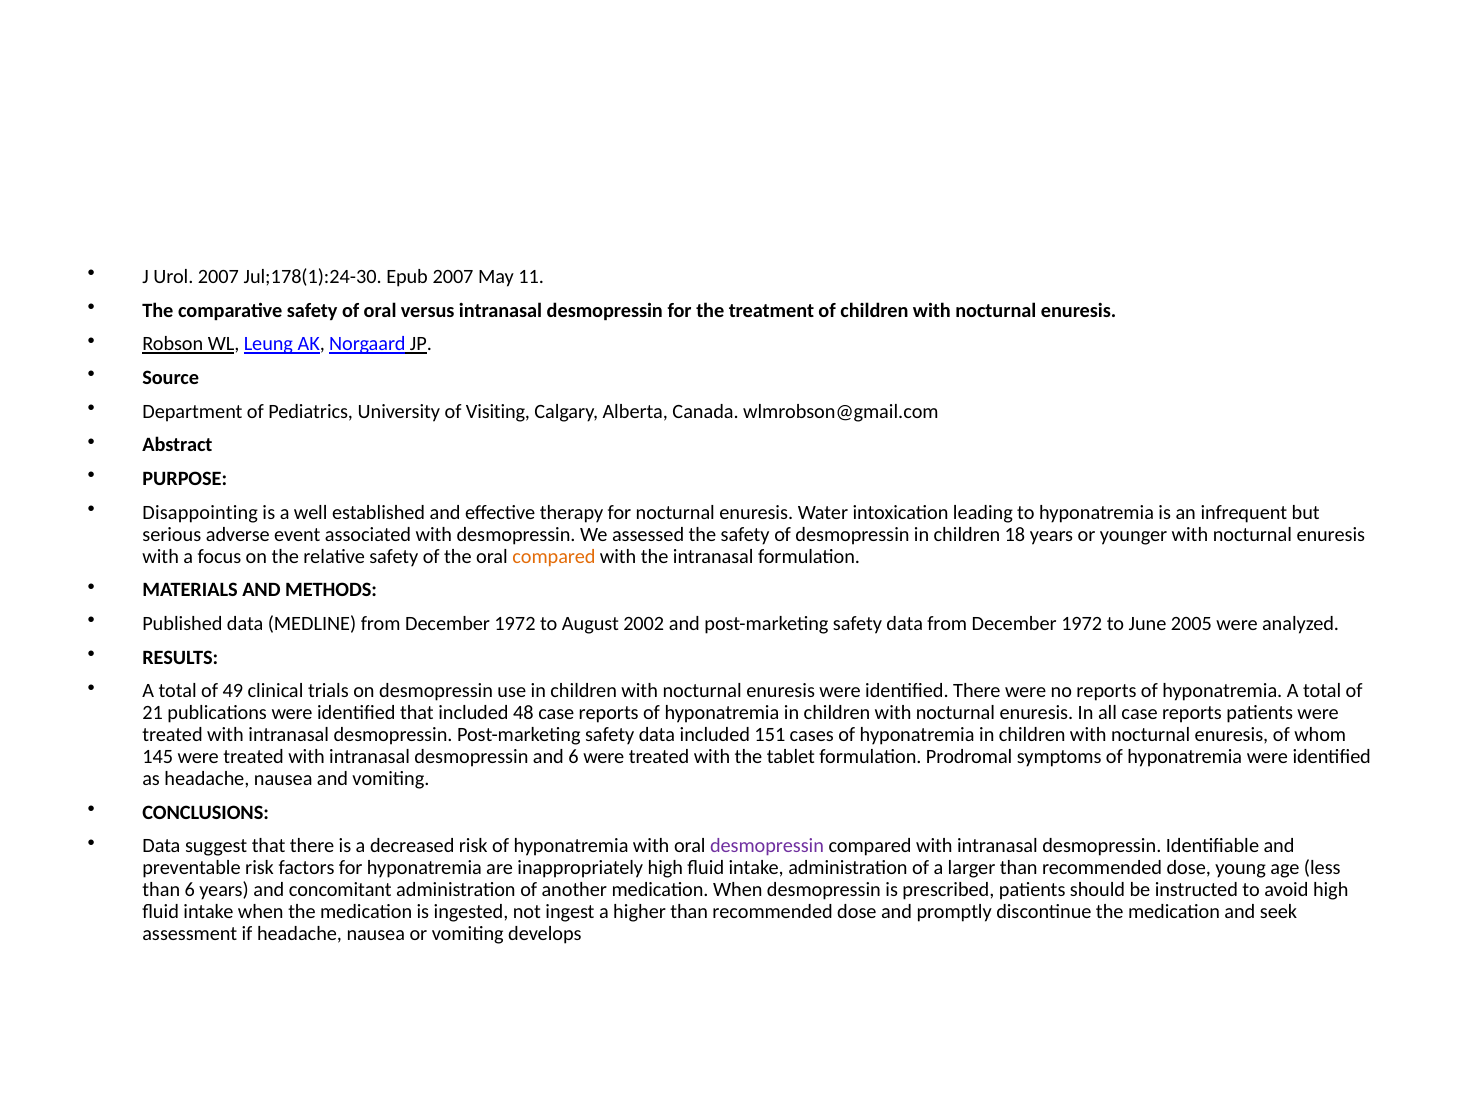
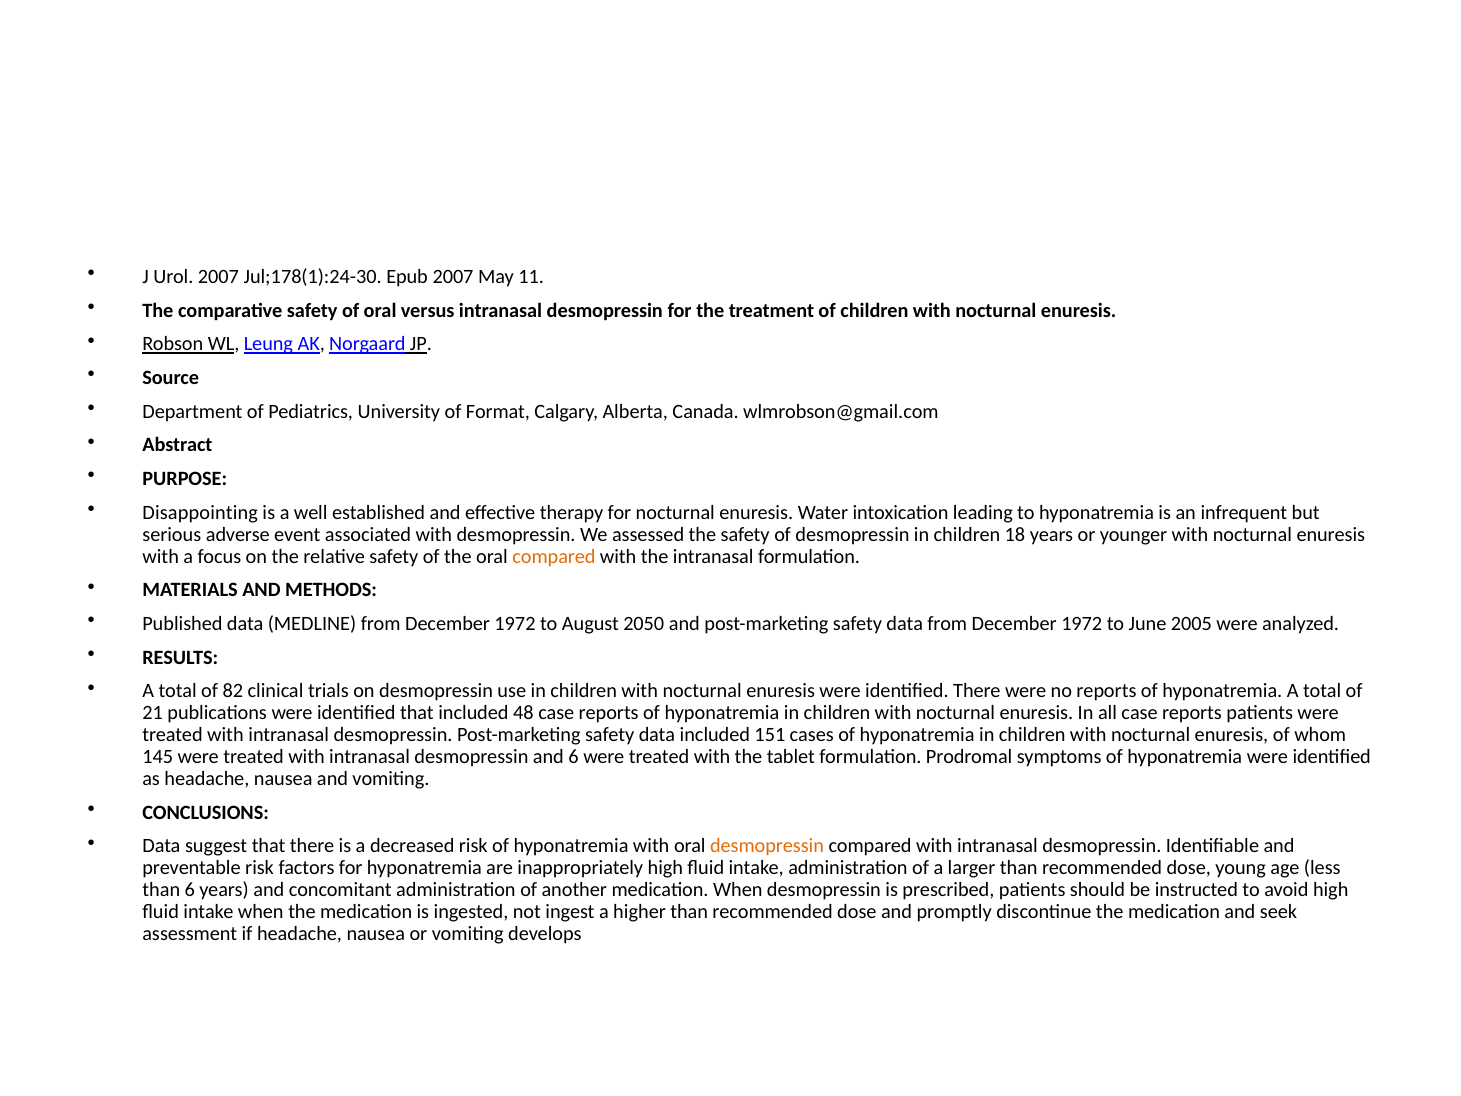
Visiting: Visiting -> Format (498, 411)
2002: 2002 -> 2050 (644, 624)
49: 49 -> 82 (233, 691)
desmopressin colour: purple -> orange (767, 846)
